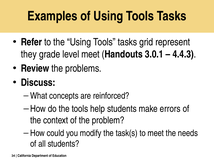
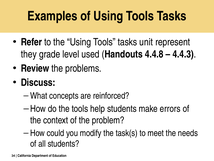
grid: grid -> unit (146, 42)
level meet: meet -> used (90, 54)
3.0.1: 3.0.1 -> 4.4.8 (154, 54)
